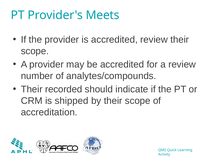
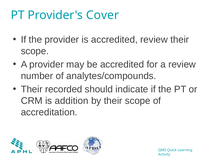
Meets: Meets -> Cover (103, 15)
shipped: shipped -> addition (72, 100)
